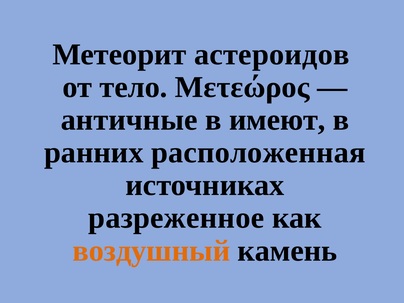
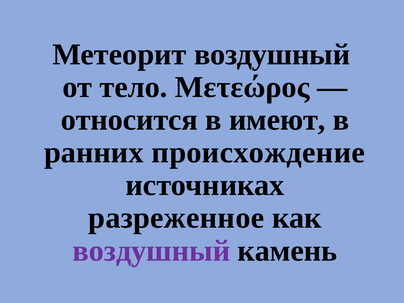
Метеорит астероидов: астероидов -> воздушный (272, 54)
античные: античные -> относится (129, 120)
расположенная: расположенная -> происхождение (258, 153)
воздушный colour: orange -> purple (151, 251)
